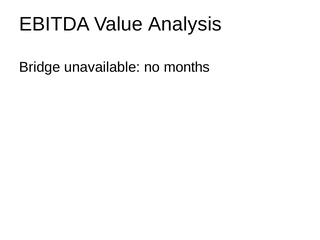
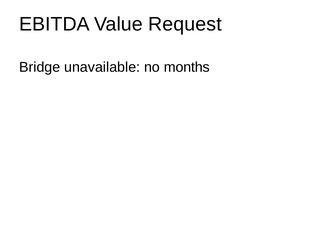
Analysis: Analysis -> Request (185, 24)
